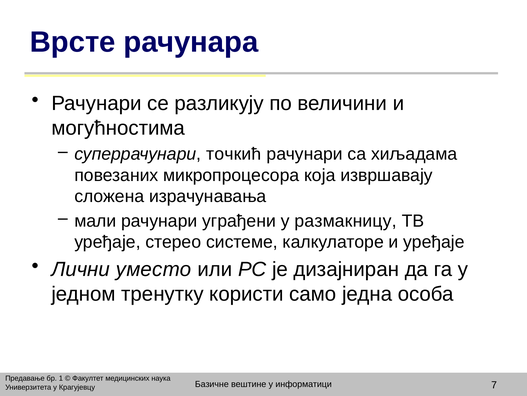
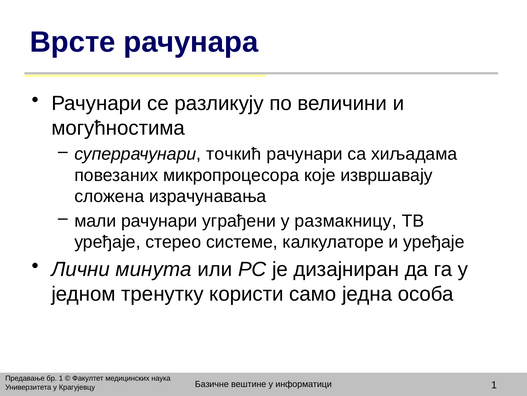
која: која -> које (320, 175)
уместо: уместо -> минута (154, 269)
информатици 7: 7 -> 1 (494, 384)
